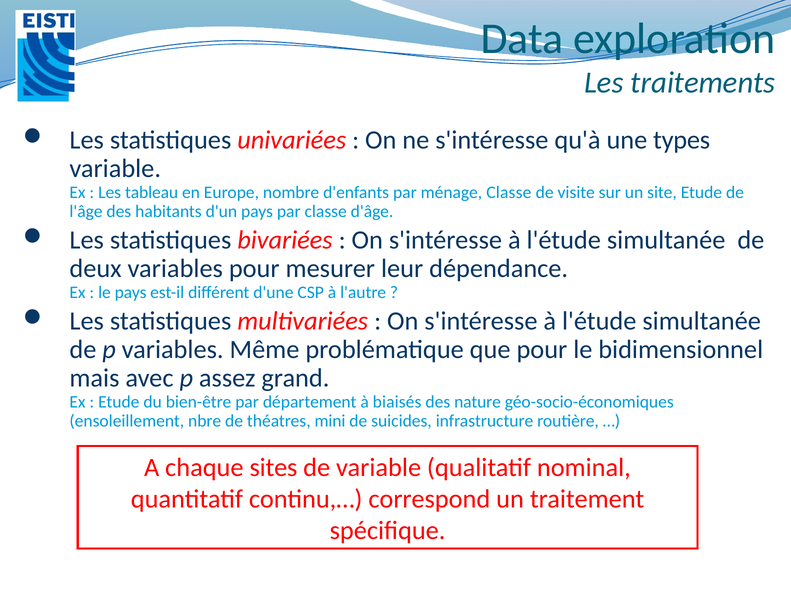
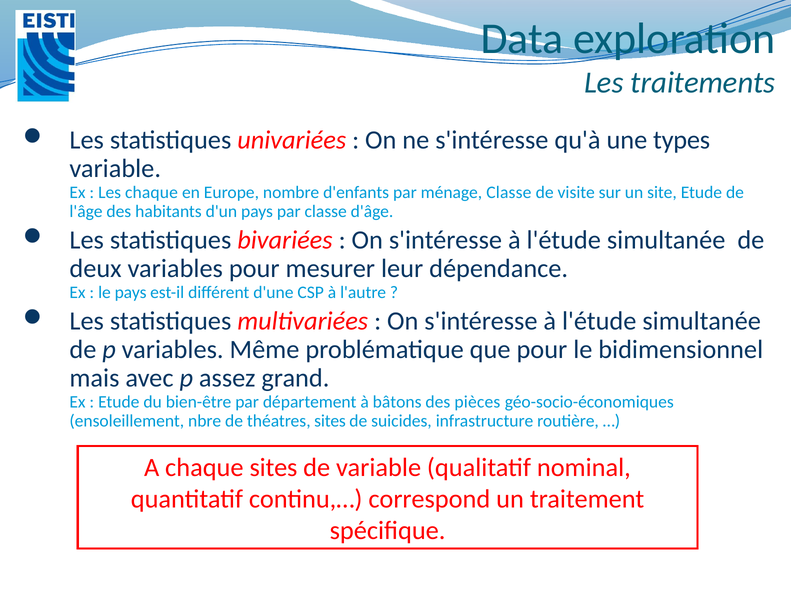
Les tableau: tableau -> chaque (151, 192)
biaisés: biaisés -> bâtons (397, 402)
nature: nature -> pièces (477, 402)
théatres mini: mini -> sites (330, 421)
